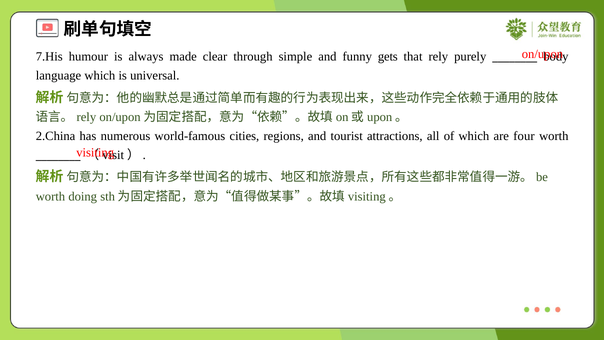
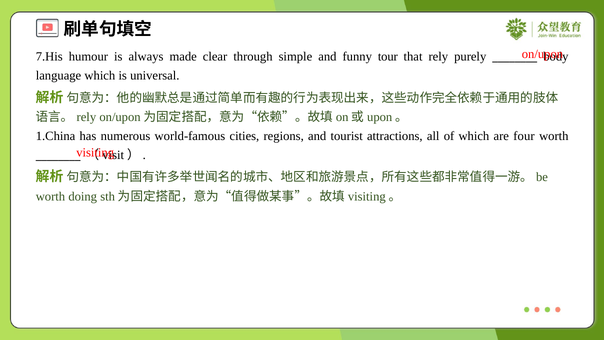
gets: gets -> tour (388, 57)
2.China: 2.China -> 1.China (56, 136)
